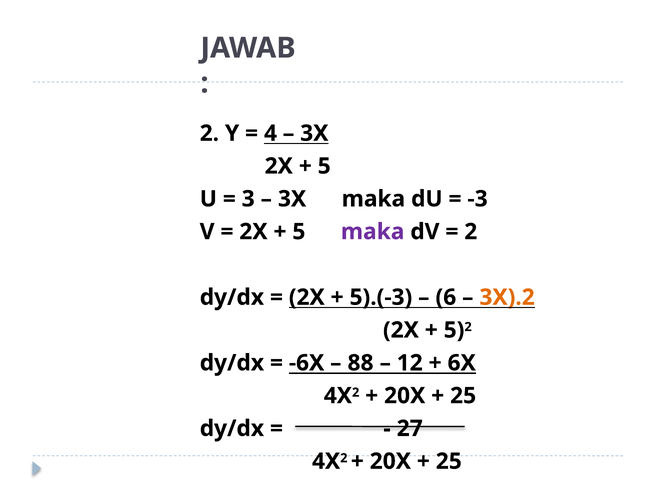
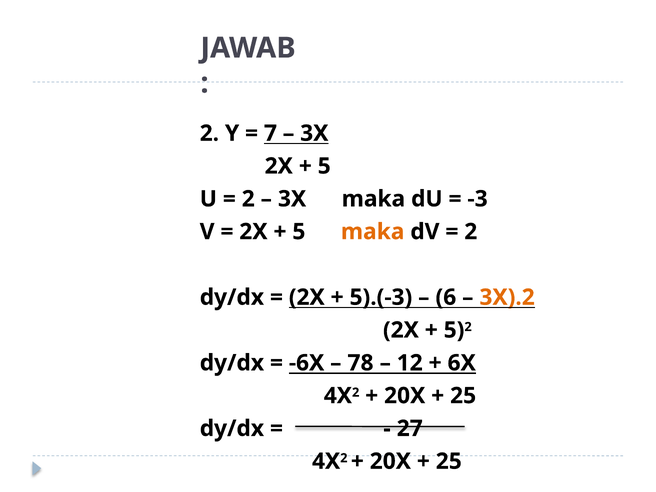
4: 4 -> 7 (271, 133)
3: 3 -> 2 (248, 199)
maka colour: purple -> orange (373, 232)
88: 88 -> 78 (361, 363)
